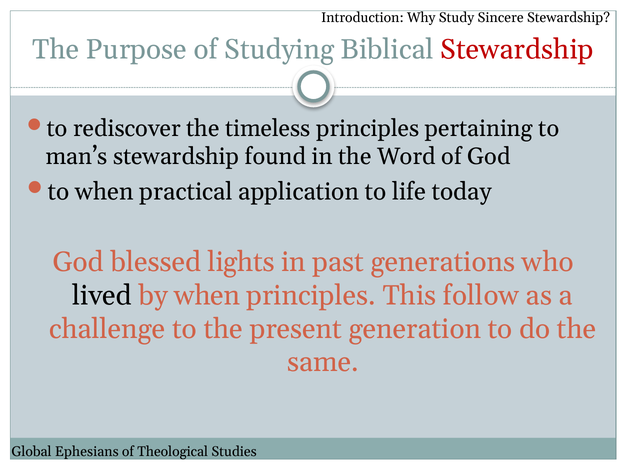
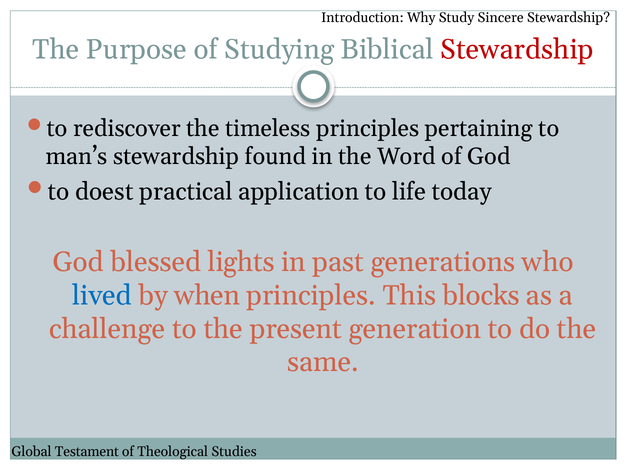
to when: when -> doest (104, 192)
lived colour: black -> blue (102, 296)
follow: follow -> blocks (481, 296)
Ephesians: Ephesians -> Testament (87, 452)
